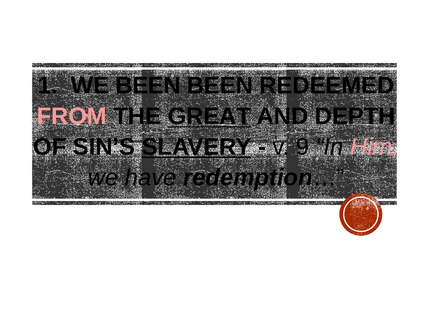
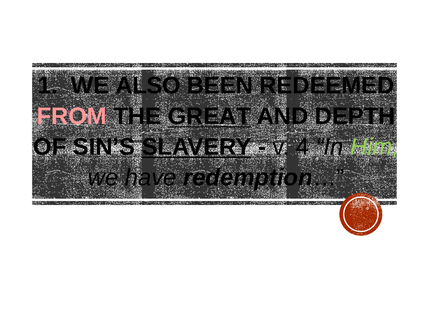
WE BEEN: BEEN -> ALSO (148, 86)
9: 9 -> 4 (303, 147)
Him colour: pink -> light green (375, 147)
